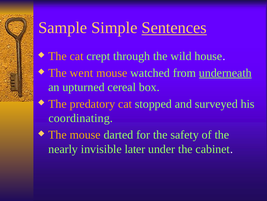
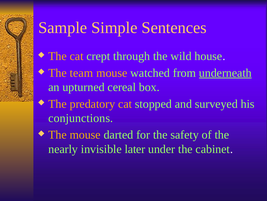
Sentences underline: present -> none (174, 28)
went: went -> team (81, 73)
coordinating: coordinating -> conjunctions (81, 118)
